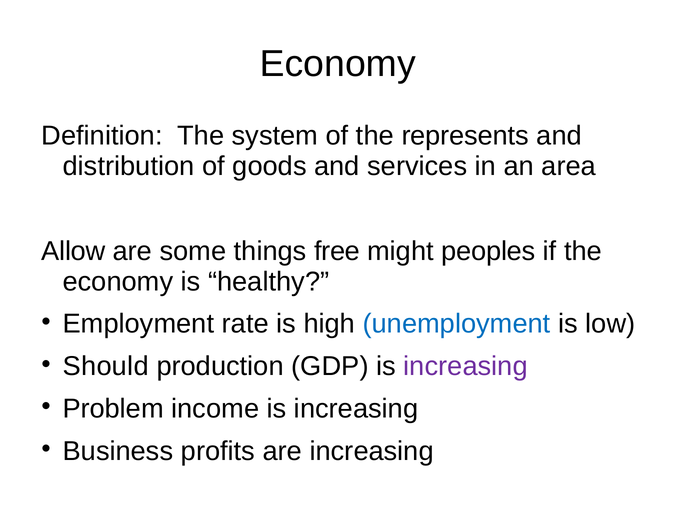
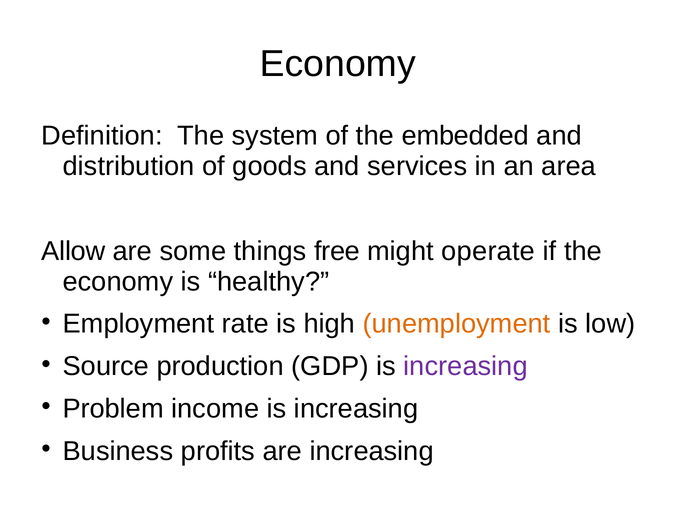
represents: represents -> embedded (465, 136)
peoples: peoples -> operate (488, 251)
unemployment colour: blue -> orange (457, 324)
Should: Should -> Source (106, 366)
